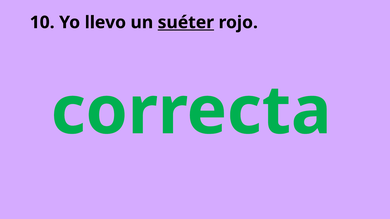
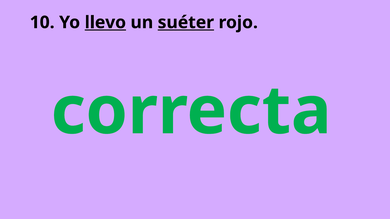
llevo underline: none -> present (105, 22)
